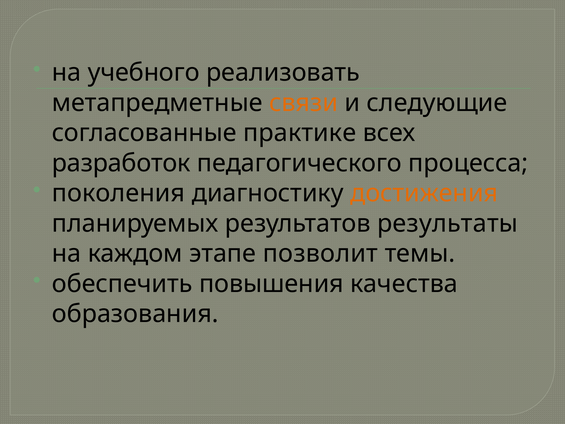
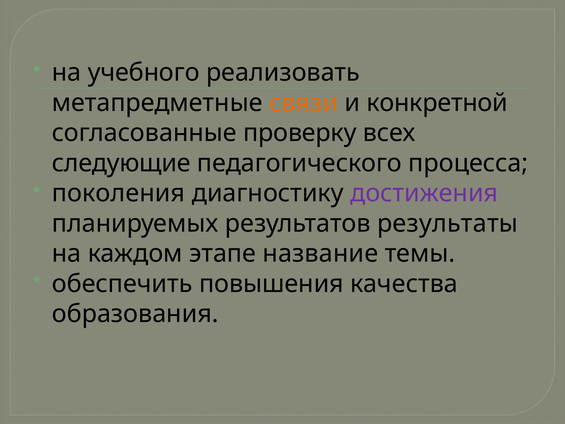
следующие: следующие -> конкретной (437, 103)
практике: практике -> проверку (300, 133)
разработок: разработок -> следующие (121, 163)
достижения colour: orange -> purple (424, 193)
позволит: позволит -> название (320, 253)
